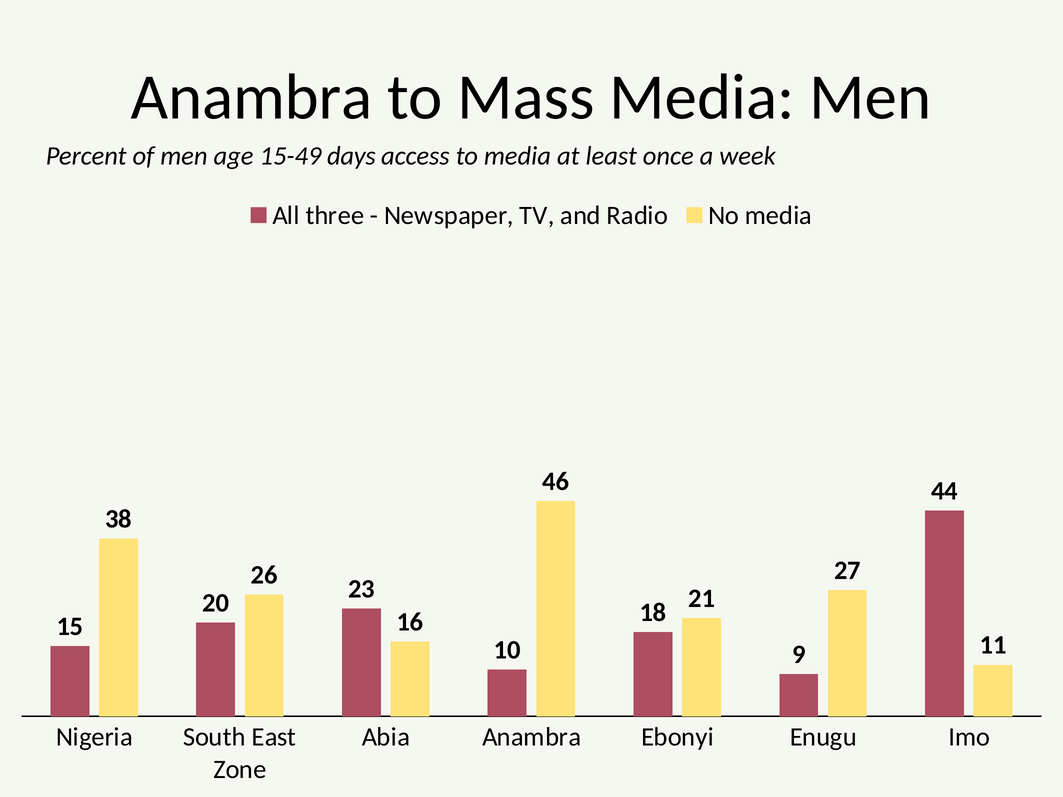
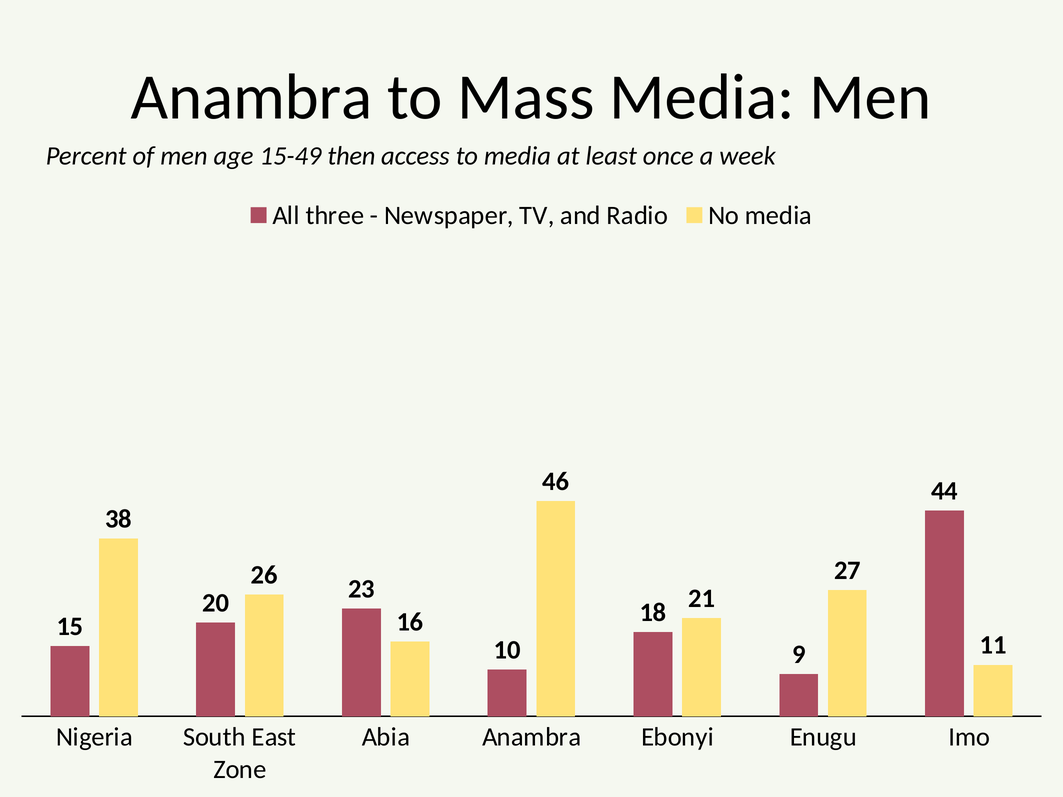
days: days -> then (351, 156)
